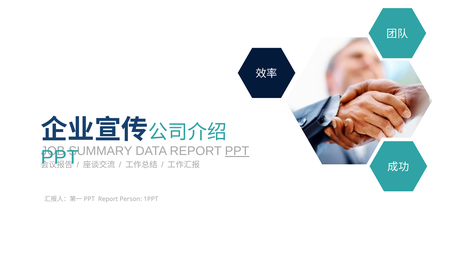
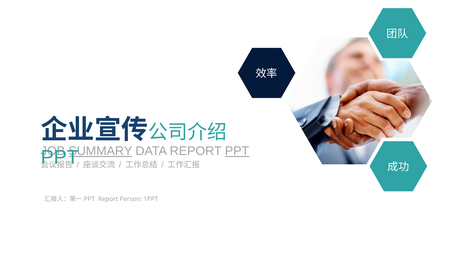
SUMMARY underline: none -> present (100, 151)
